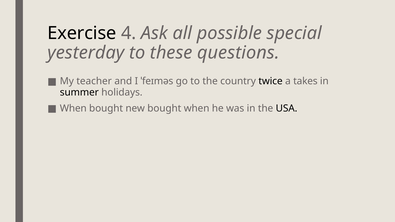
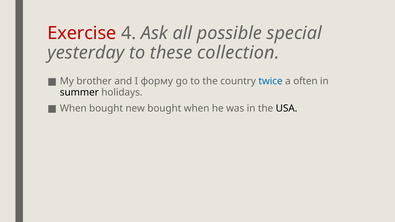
Exercise colour: black -> red (82, 33)
questions: questions -> collection (238, 53)
teacher: teacher -> brother (94, 81)
ˈfeɪməs: ˈfeɪməs -> форму (157, 81)
twice colour: black -> blue (271, 81)
takes: takes -> often (305, 81)
